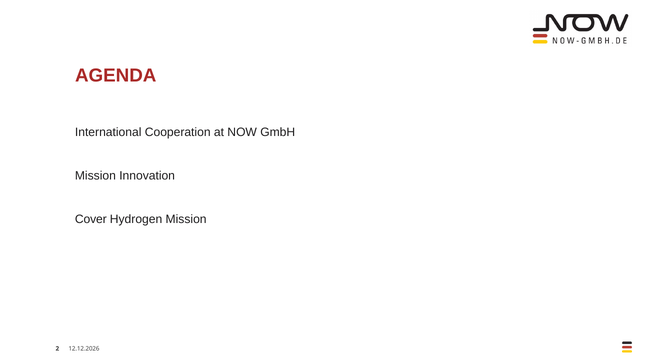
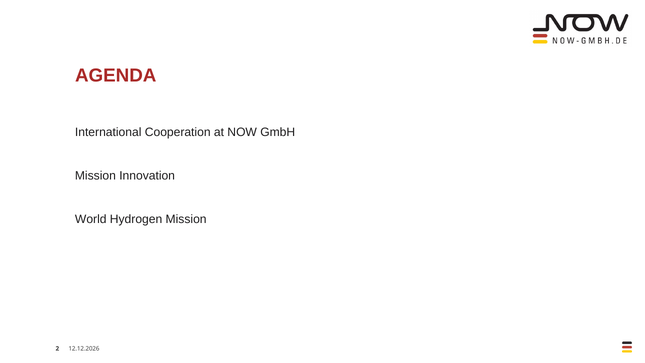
Cover: Cover -> World (91, 219)
